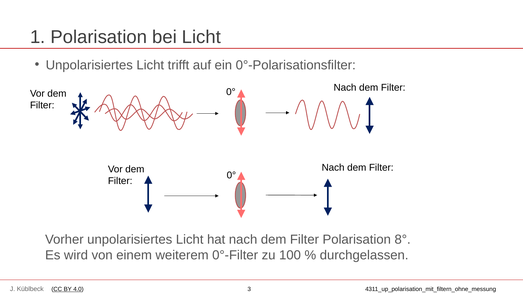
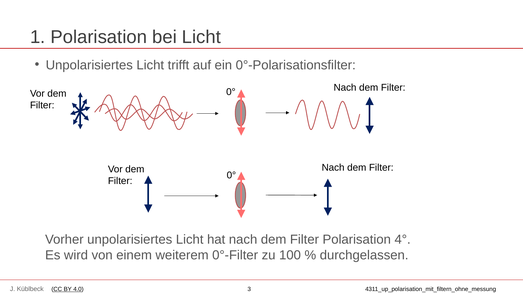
8°: 8° -> 4° (403, 240)
